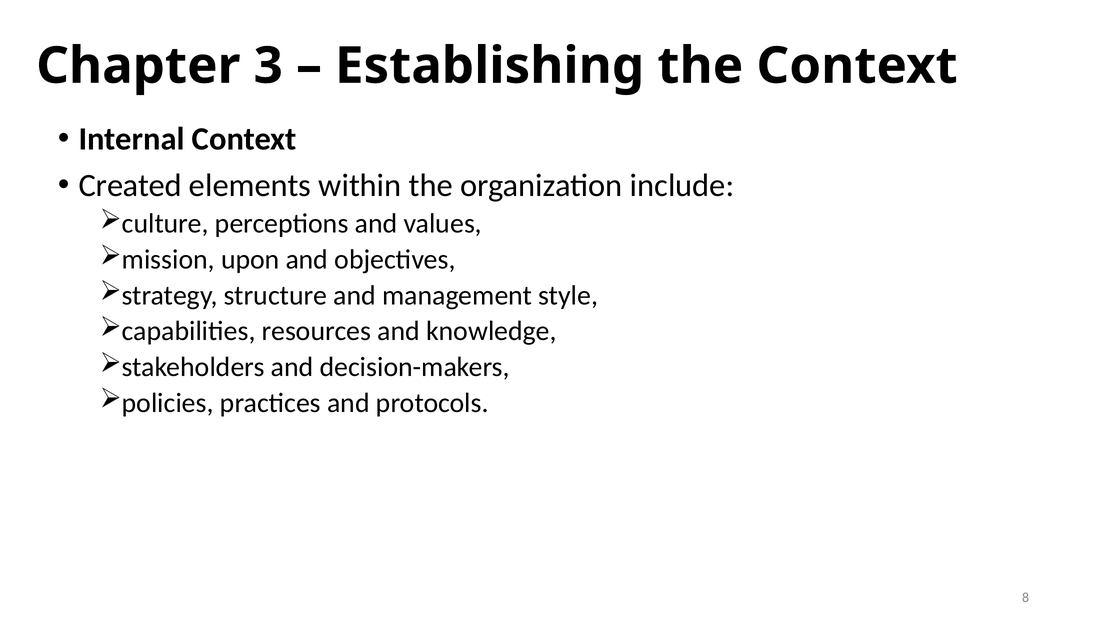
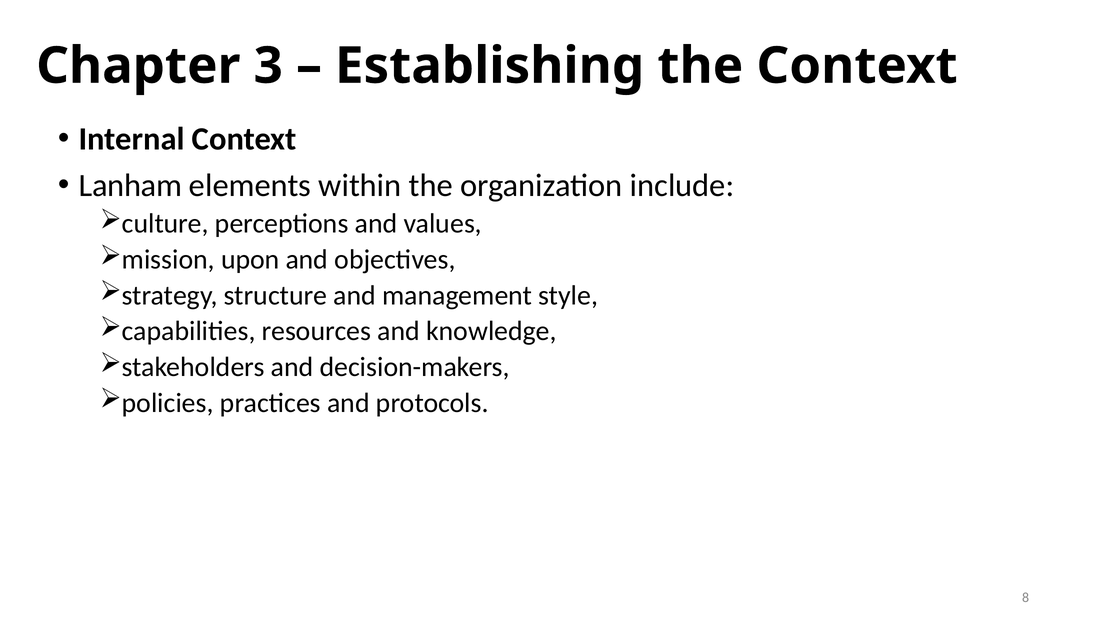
Created: Created -> Lanham (130, 186)
